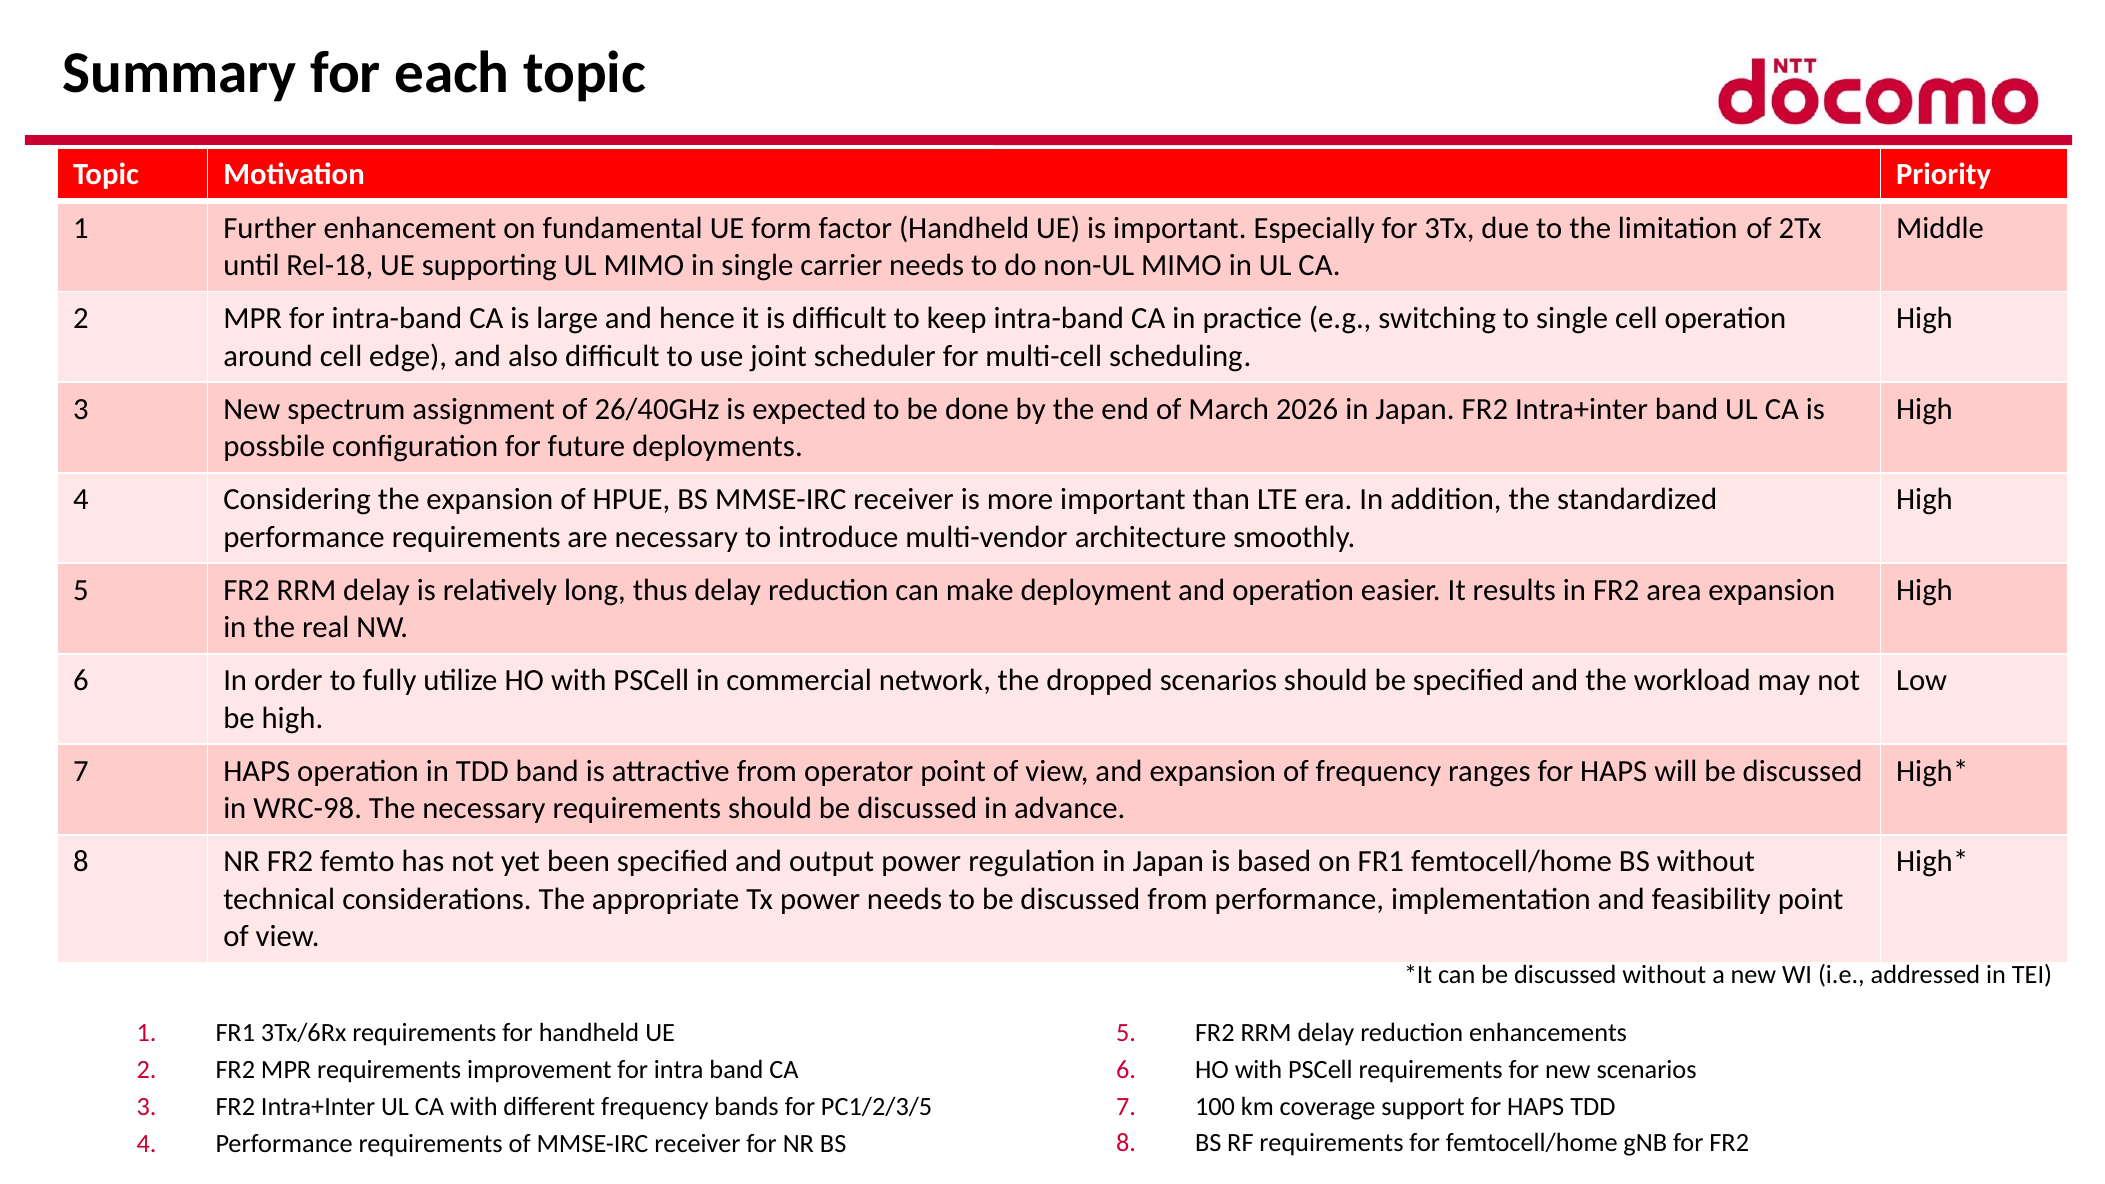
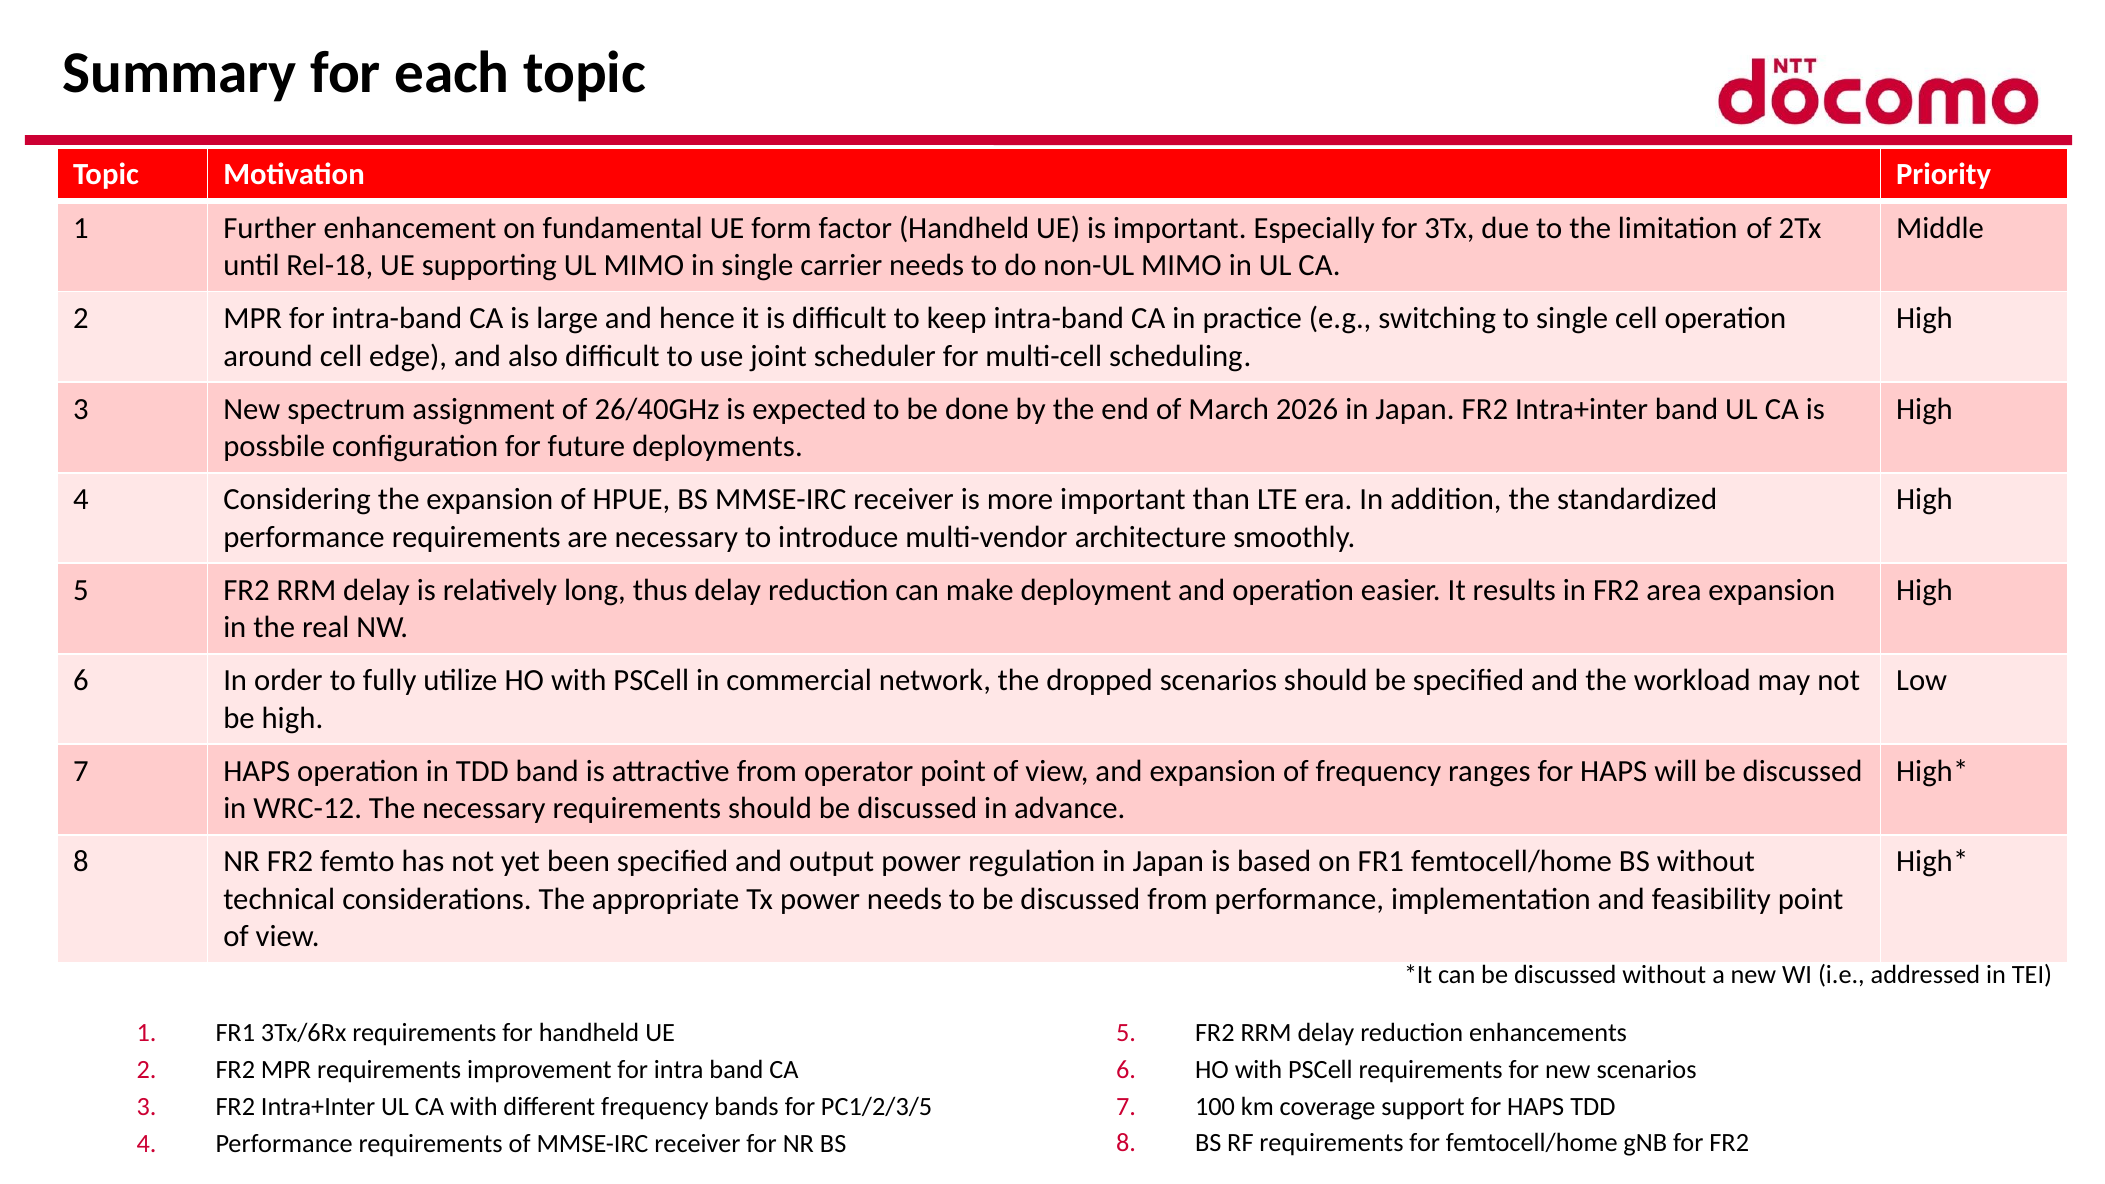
WRC-98: WRC-98 -> WRC-12 (308, 809)
